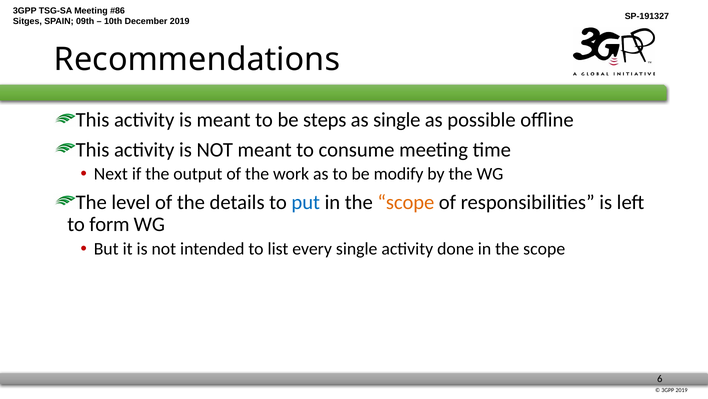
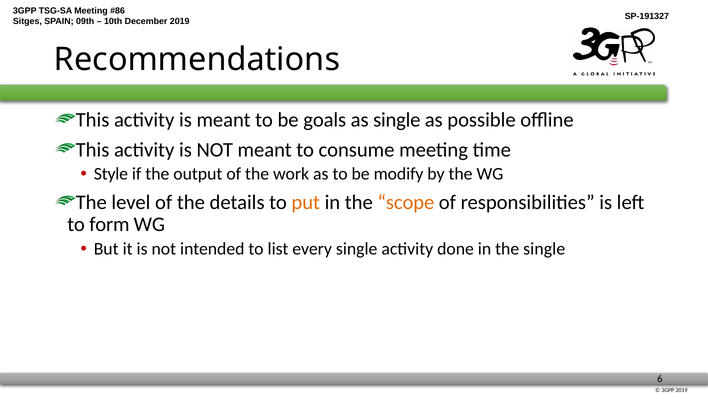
steps: steps -> goals (325, 120)
Next: Next -> Style (111, 174)
put colour: blue -> orange (306, 202)
done in the scope: scope -> single (544, 249)
